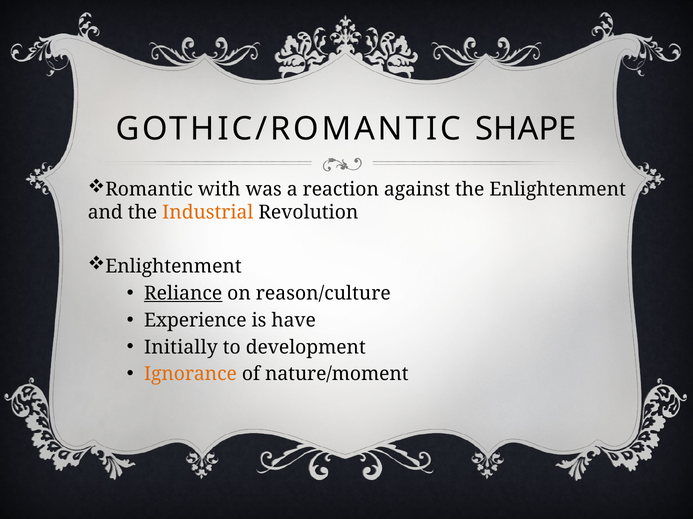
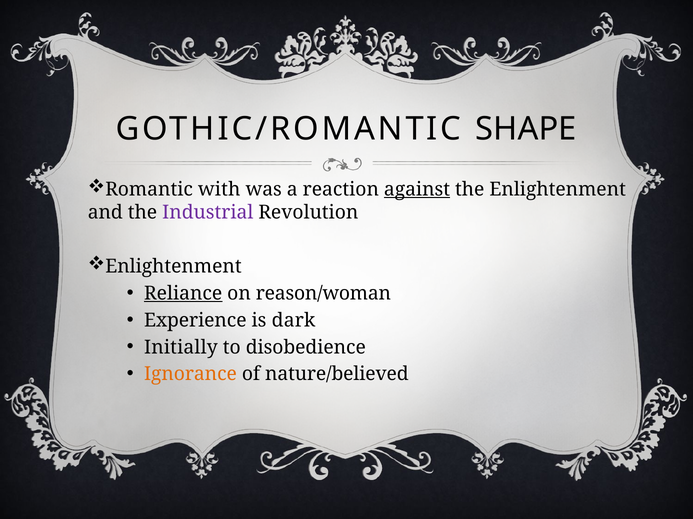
against underline: none -> present (417, 190)
Industrial colour: orange -> purple (208, 213)
reason/culture: reason/culture -> reason/woman (323, 294)
have: have -> dark (294, 321)
development: development -> disobedience (306, 348)
nature/moment: nature/moment -> nature/believed (337, 375)
